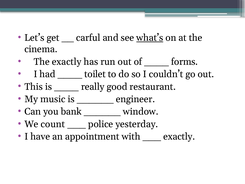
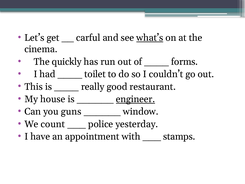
The exactly: exactly -> quickly (67, 62)
music: music -> house (53, 99)
engineer underline: none -> present (135, 99)
bank: bank -> guns (71, 111)
exactly: exactly -> stamps (179, 136)
